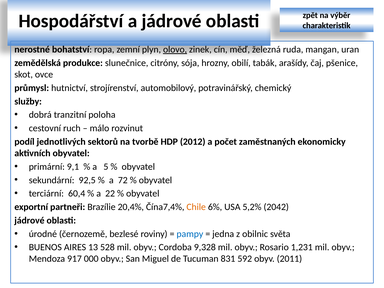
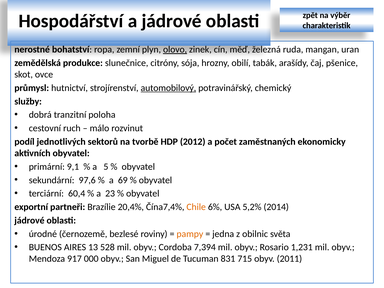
automobilový underline: none -> present (168, 88)
92,5: 92,5 -> 97,6 (87, 180)
72: 72 -> 69 (123, 180)
22: 22 -> 23 (110, 194)
2042: 2042 -> 2014 (276, 207)
pampy colour: blue -> orange (190, 234)
9,328: 9,328 -> 7,394 (205, 247)
592: 592 -> 715 (245, 259)
